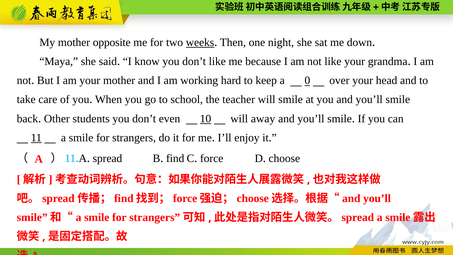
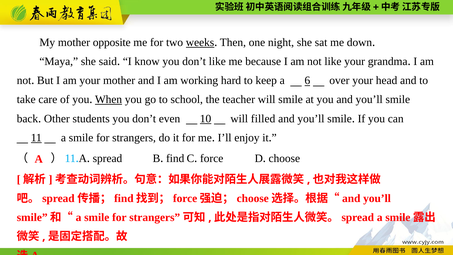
0: 0 -> 6 (307, 81)
When underline: none -> present (109, 100)
away: away -> filled (263, 119)
